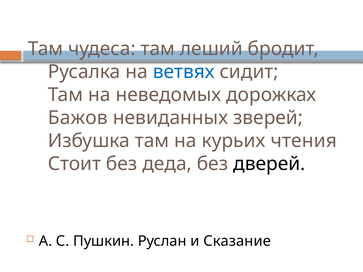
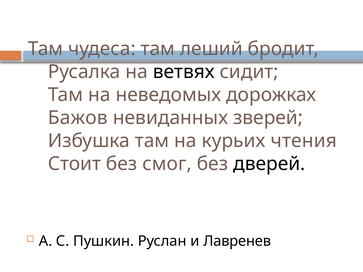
ветвях colour: blue -> black (184, 72)
деда: деда -> смог (167, 164)
Сказание: Сказание -> Лавренев (237, 241)
